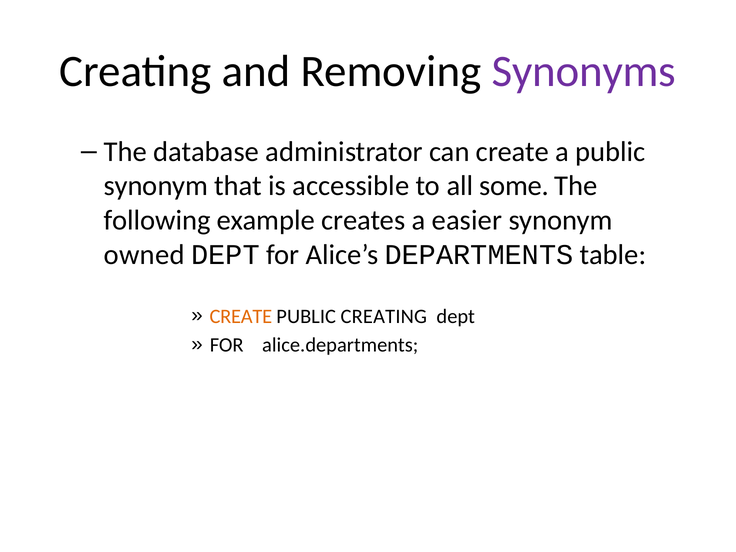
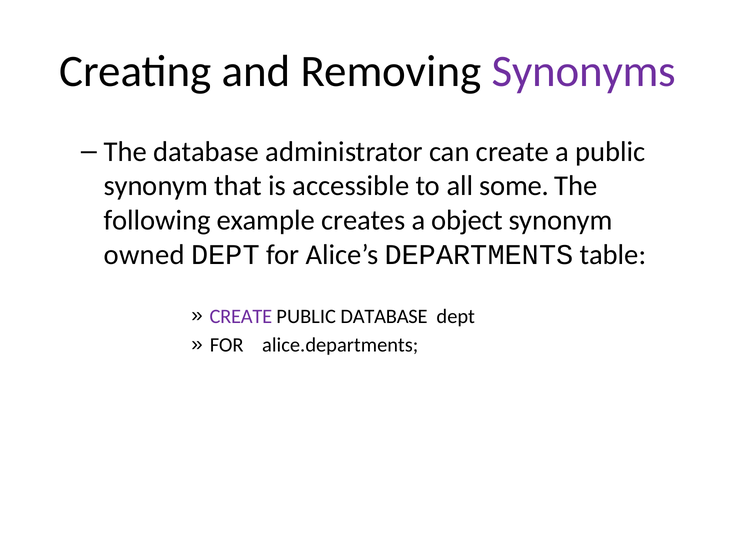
easier: easier -> object (467, 220)
CREATE colour: orange -> purple (241, 316)
PUBLIC CREATING: CREATING -> DATABASE (384, 316)
